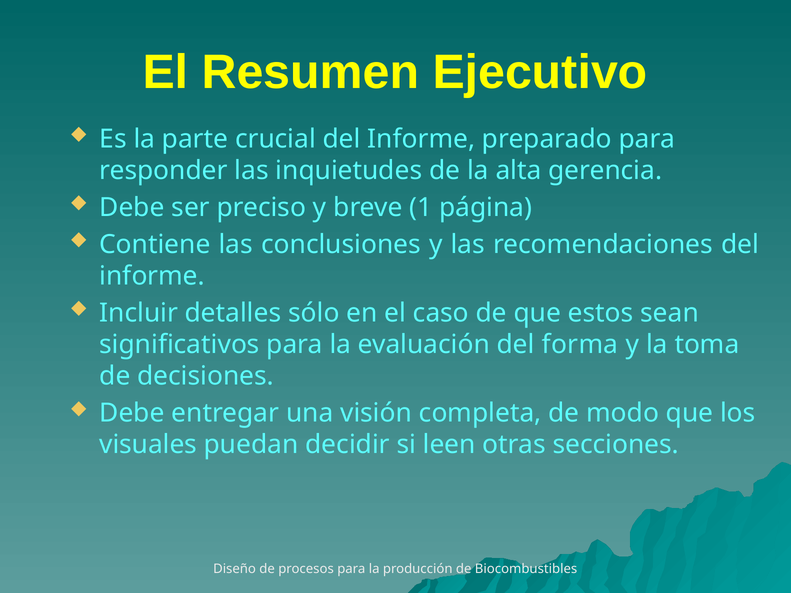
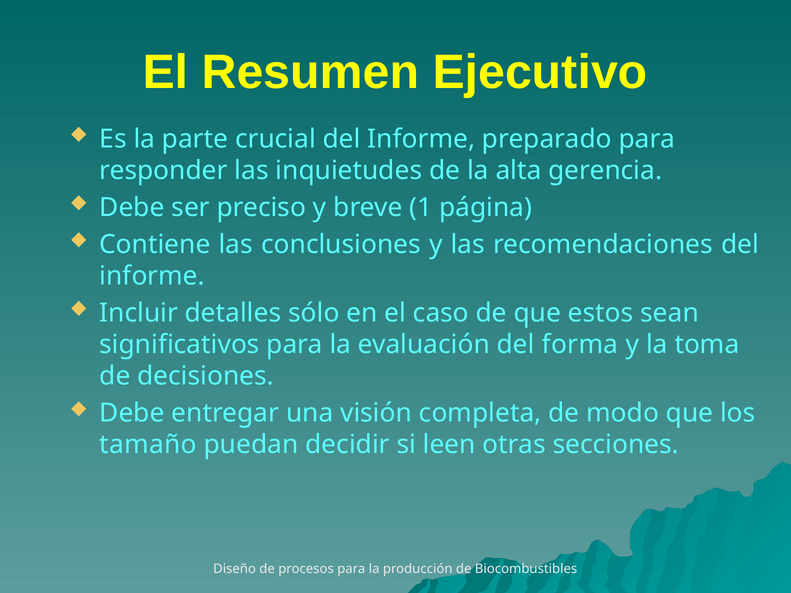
visuales: visuales -> tamaño (148, 445)
